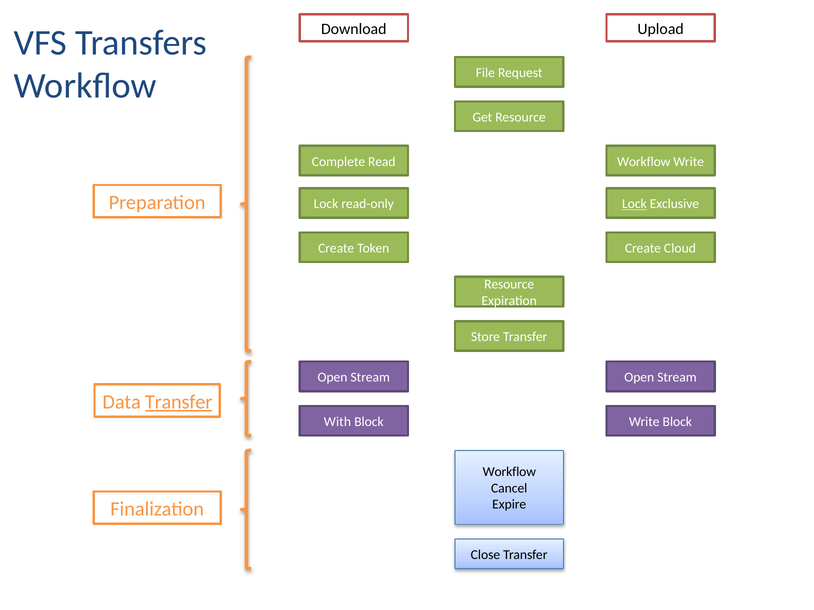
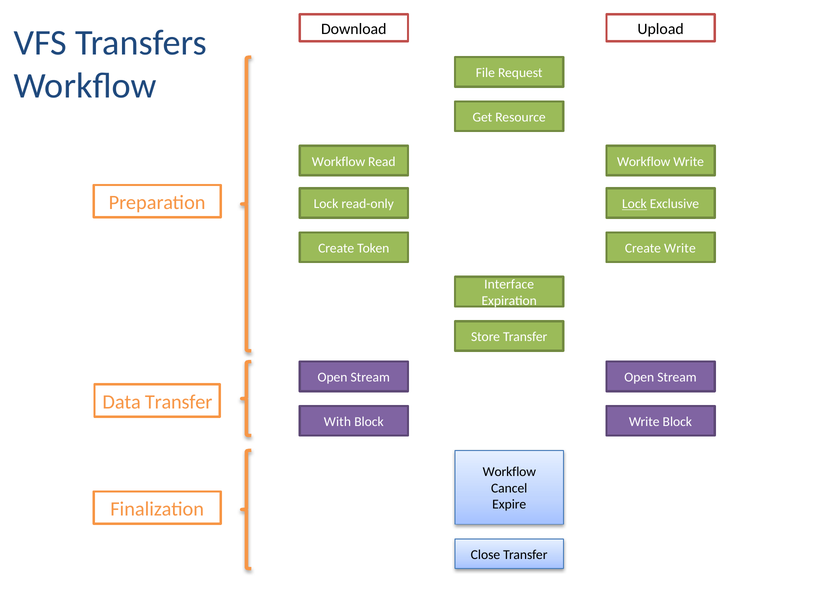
Complete: Complete -> Workflow (339, 162)
Create Cloud: Cloud -> Write (680, 248)
Resource: Resource -> Interface (509, 285)
Transfer underline: present -> none (179, 402)
